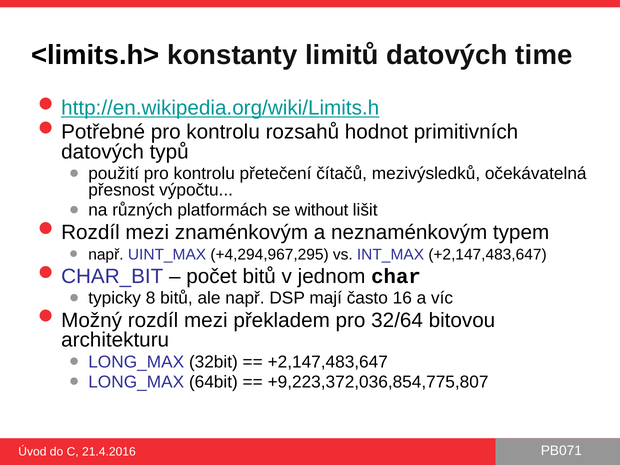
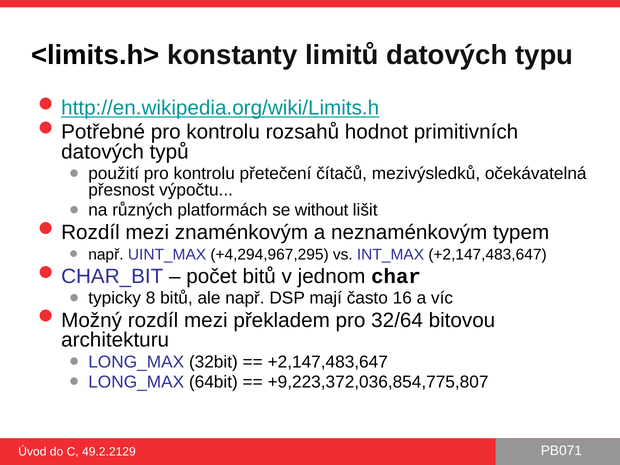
time: time -> typu (544, 55)
21.4.2016: 21.4.2016 -> 49.2.2129 (109, 452)
